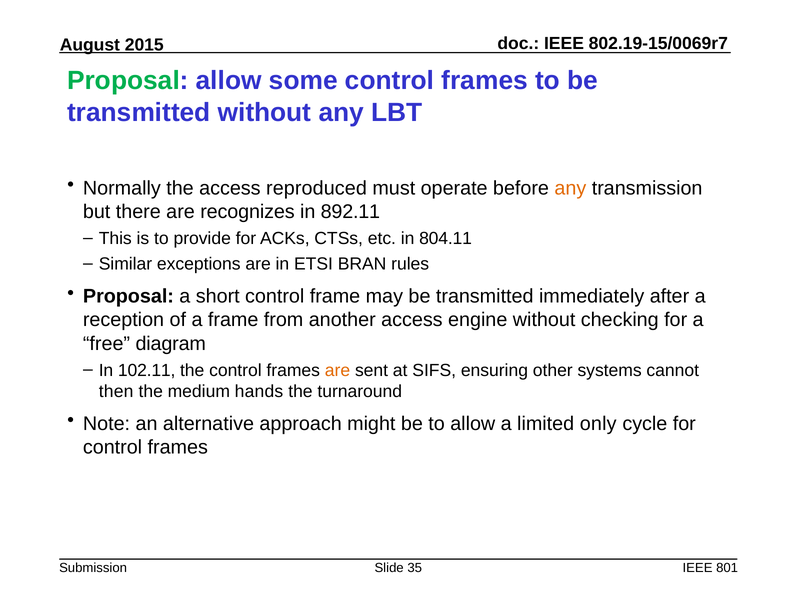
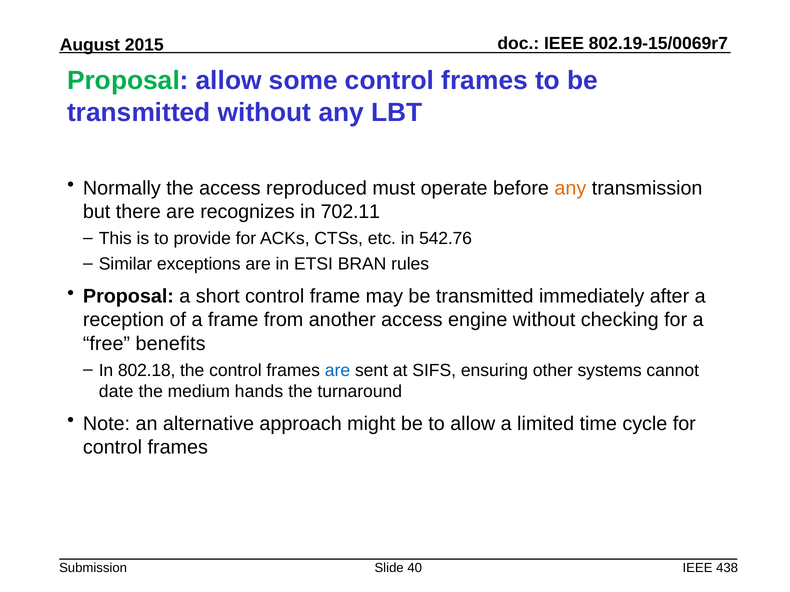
892.11: 892.11 -> 702.11 (350, 212)
804.11: 804.11 -> 542.76 (446, 239)
diagram: diagram -> benefits (171, 344)
102.11: 102.11 -> 802.18 (147, 371)
are colour: orange -> blue (338, 371)
then: then -> date (116, 392)
only: only -> time (598, 424)
35: 35 -> 40 (415, 568)
801: 801 -> 438 (727, 568)
